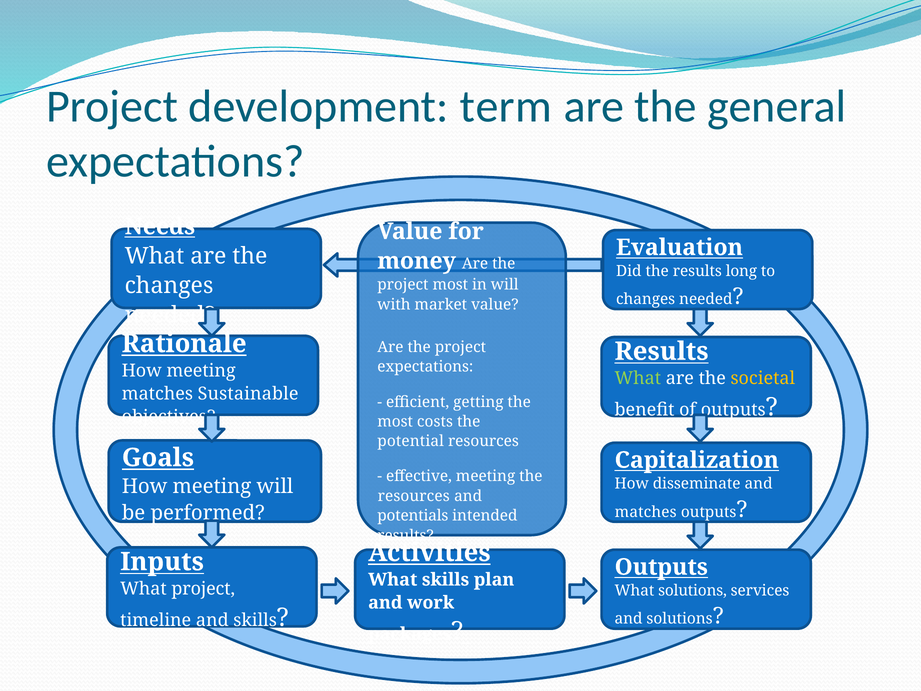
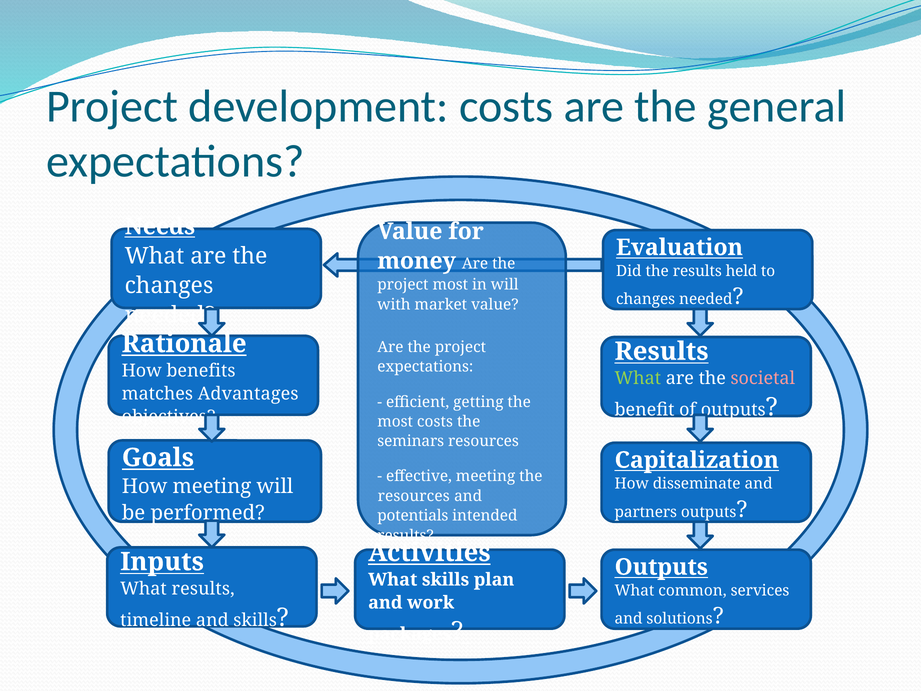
development term: term -> costs (506, 106)
long: long -> held (741, 271)
meeting: meeting -> benefits (201, 371)
societal colour: yellow -> pink (763, 378)
Sustainable: Sustainable -> Advantages (248, 394)
potential: potential -> seminars (411, 441)
matches: matches -> partners (646, 512)
What project: project -> results (203, 589)
What solutions: solutions -> common (692, 591)
